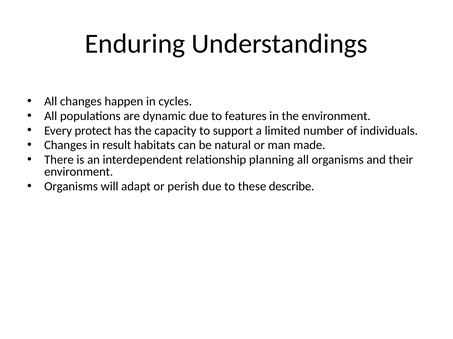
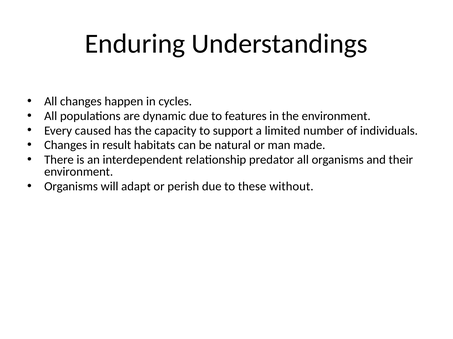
protect: protect -> caused (93, 131)
planning: planning -> predator (272, 160)
describe: describe -> without (291, 187)
